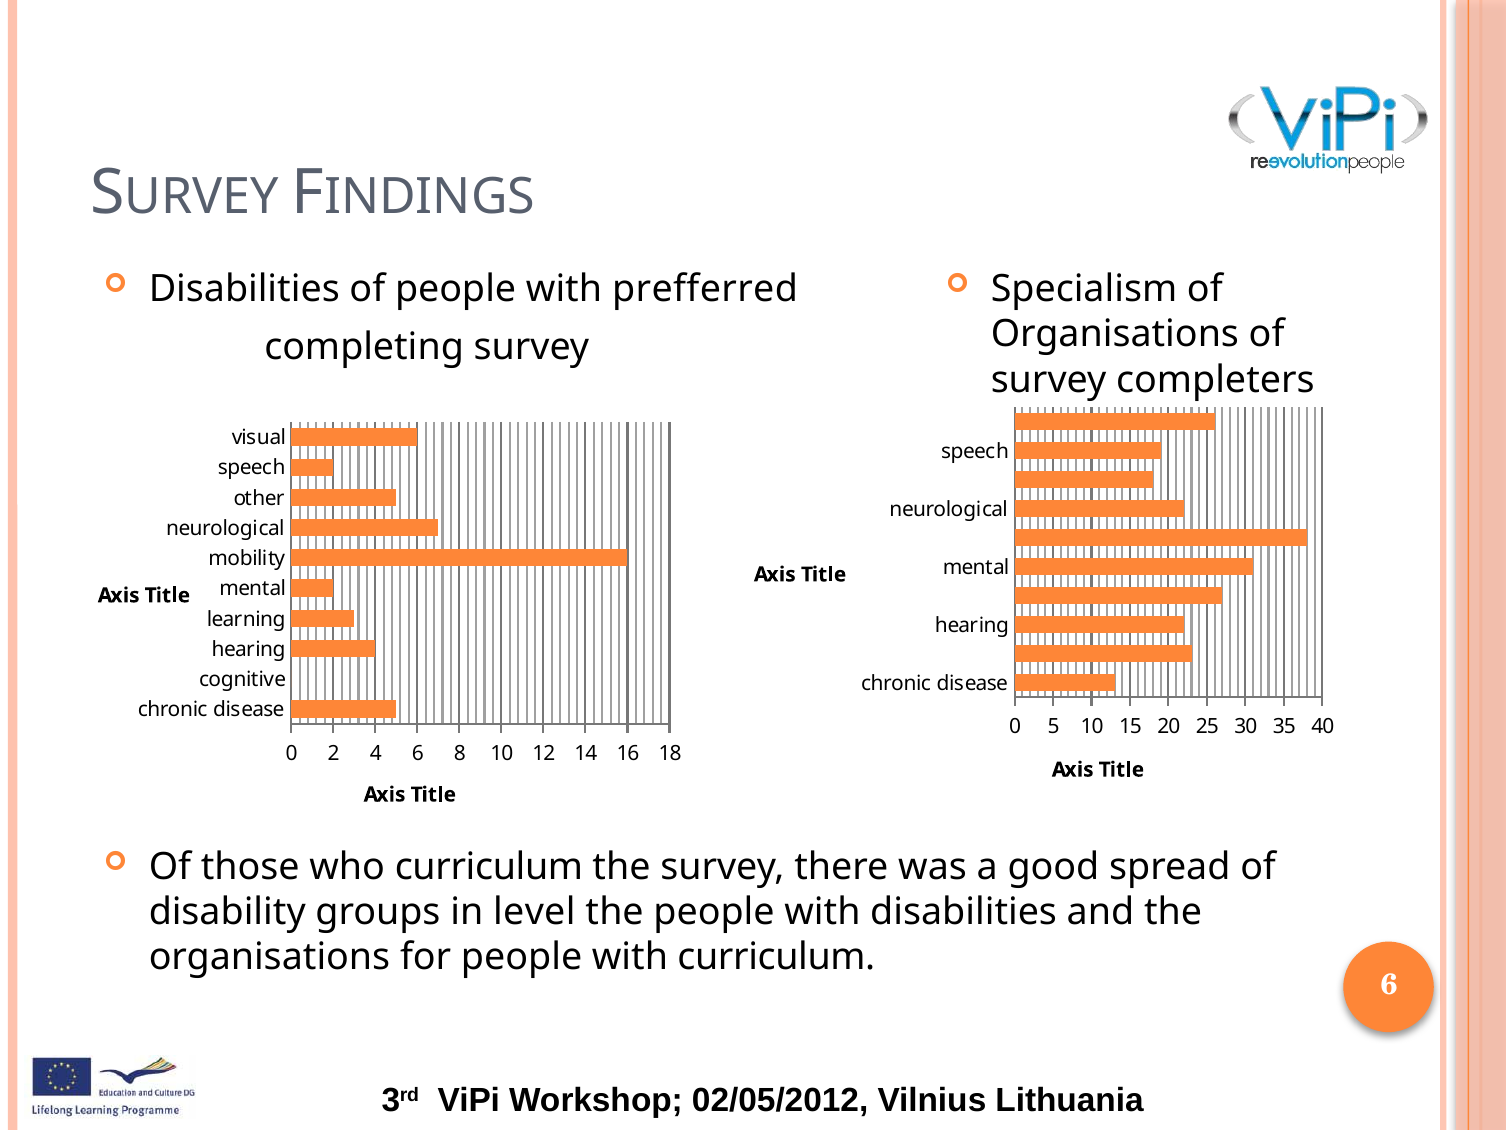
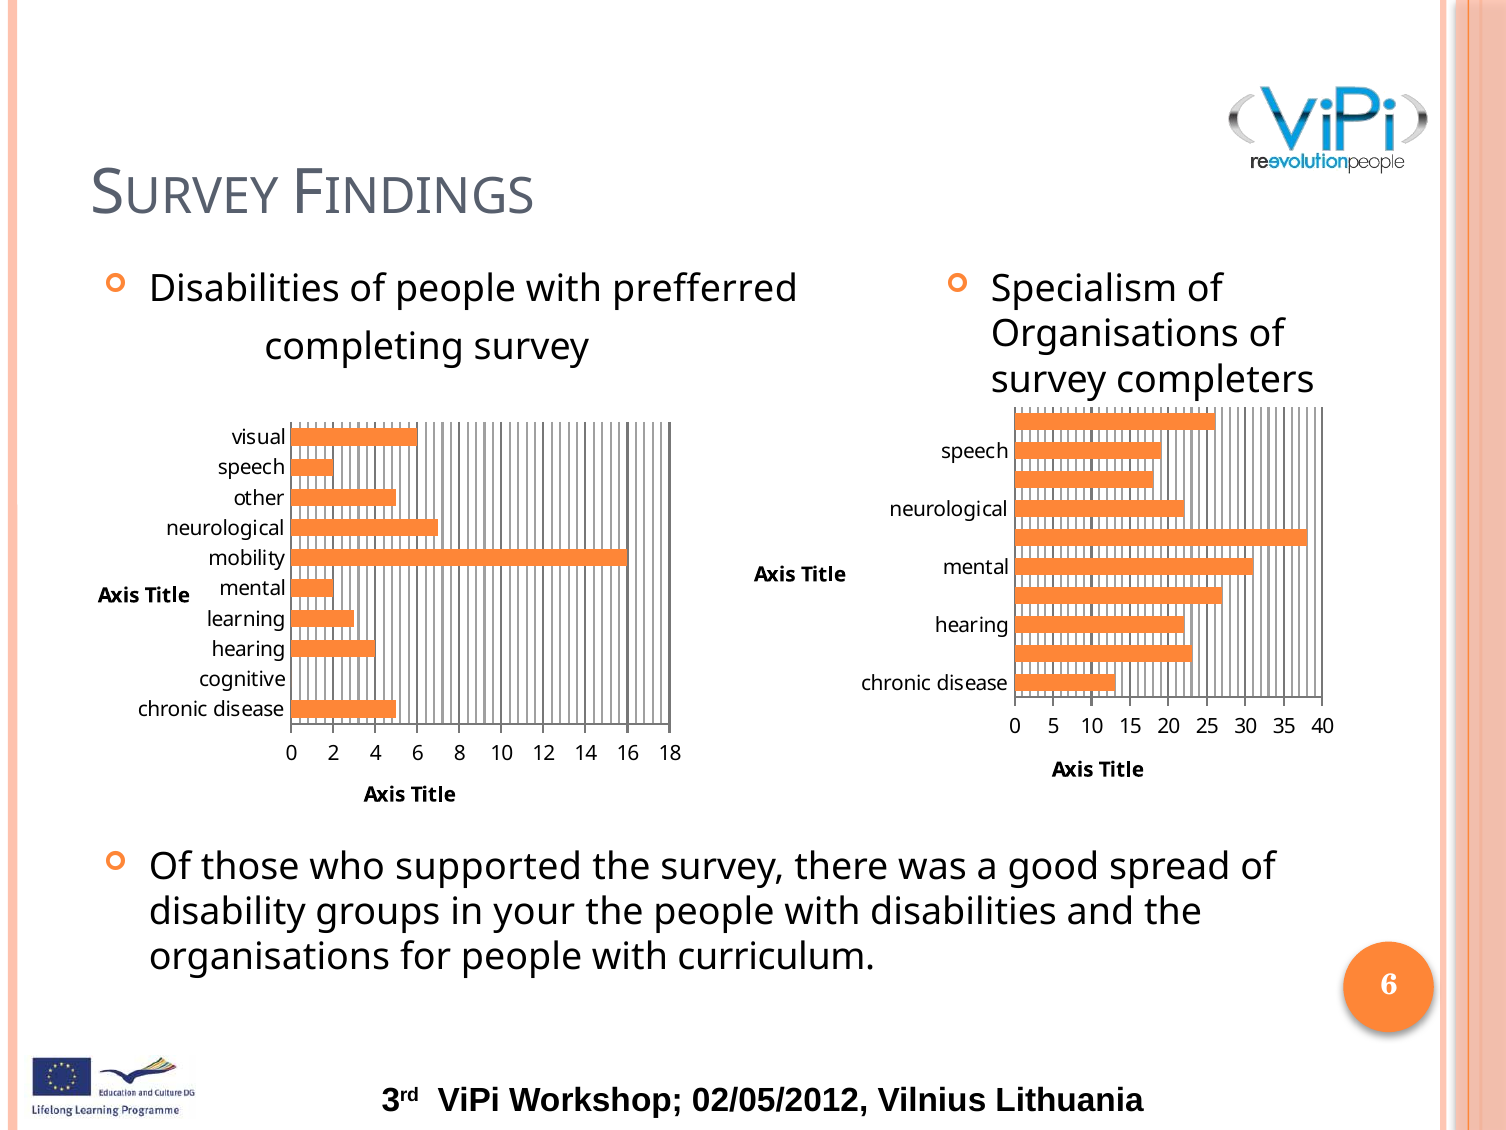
who curriculum: curriculum -> supported (489, 867)
level: level -> your (534, 912)
